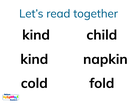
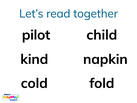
kind: kind -> pilot (36, 35)
